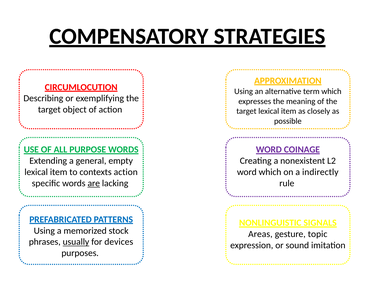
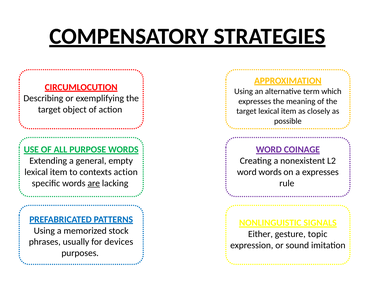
word which: which -> words (270, 172)
a indirectly: indirectly -> expresses (320, 172)
Areas: Areas -> Either (260, 234)
usually underline: present -> none (76, 242)
